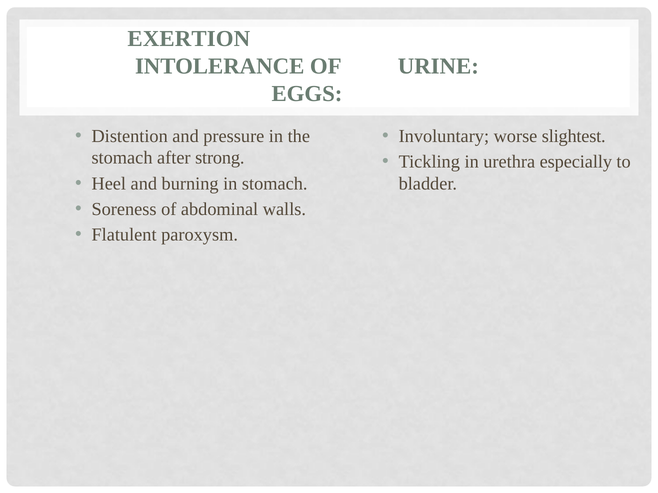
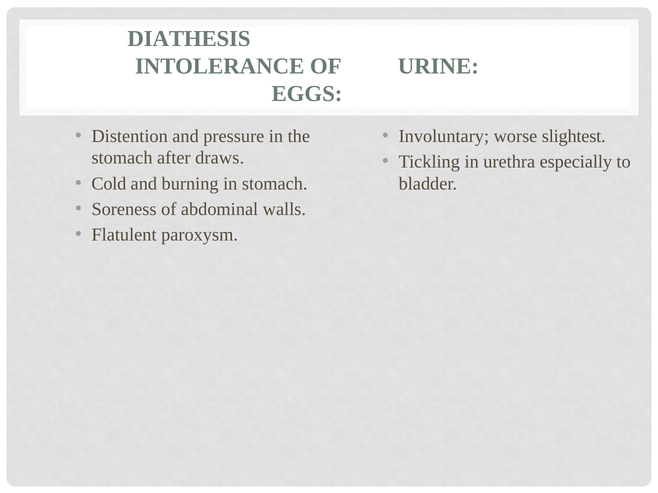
EXERTION: EXERTION -> DIATHESIS (189, 39)
strong: strong -> draws (220, 158)
Heel: Heel -> Cold (109, 184)
